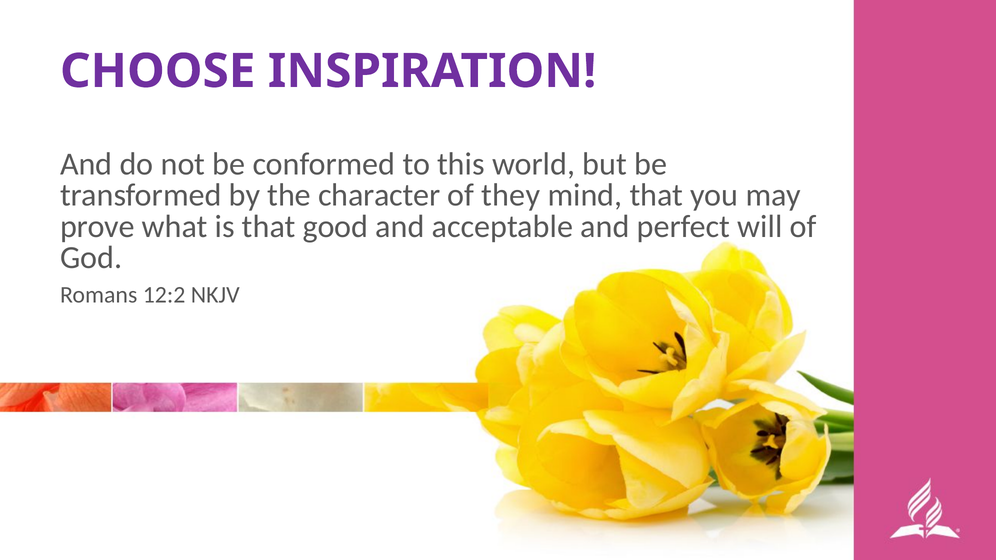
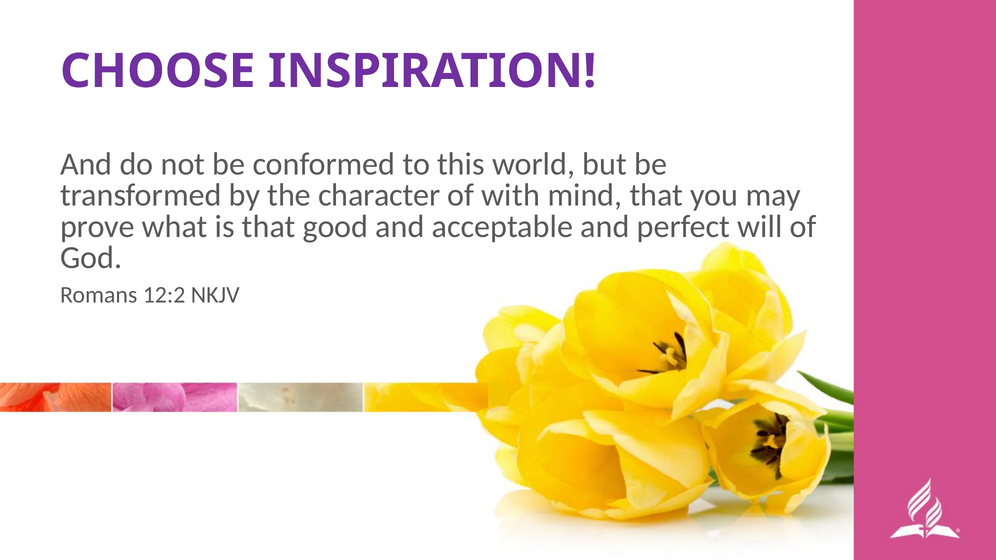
they: they -> with (511, 195)
